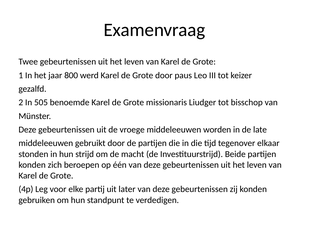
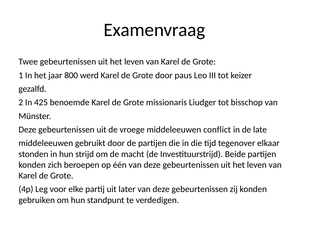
505: 505 -> 425 (41, 102)
worden: worden -> conflict (217, 129)
